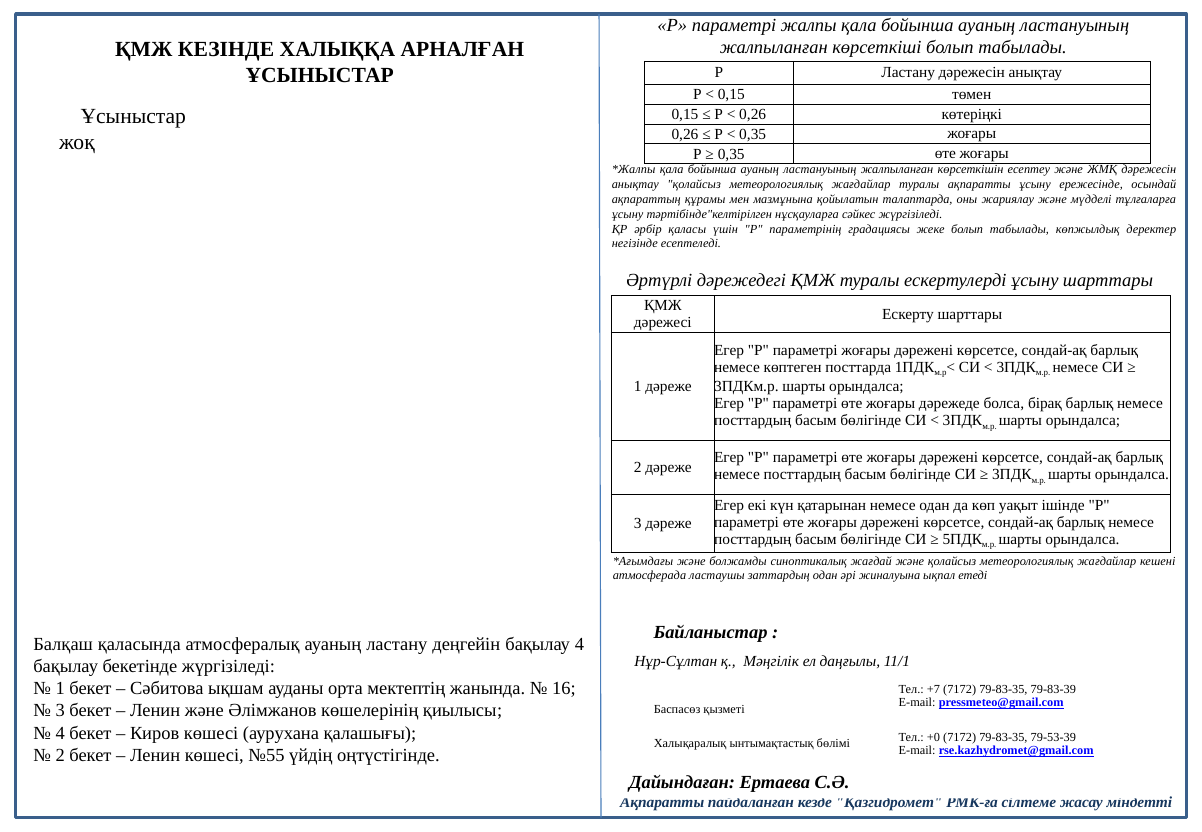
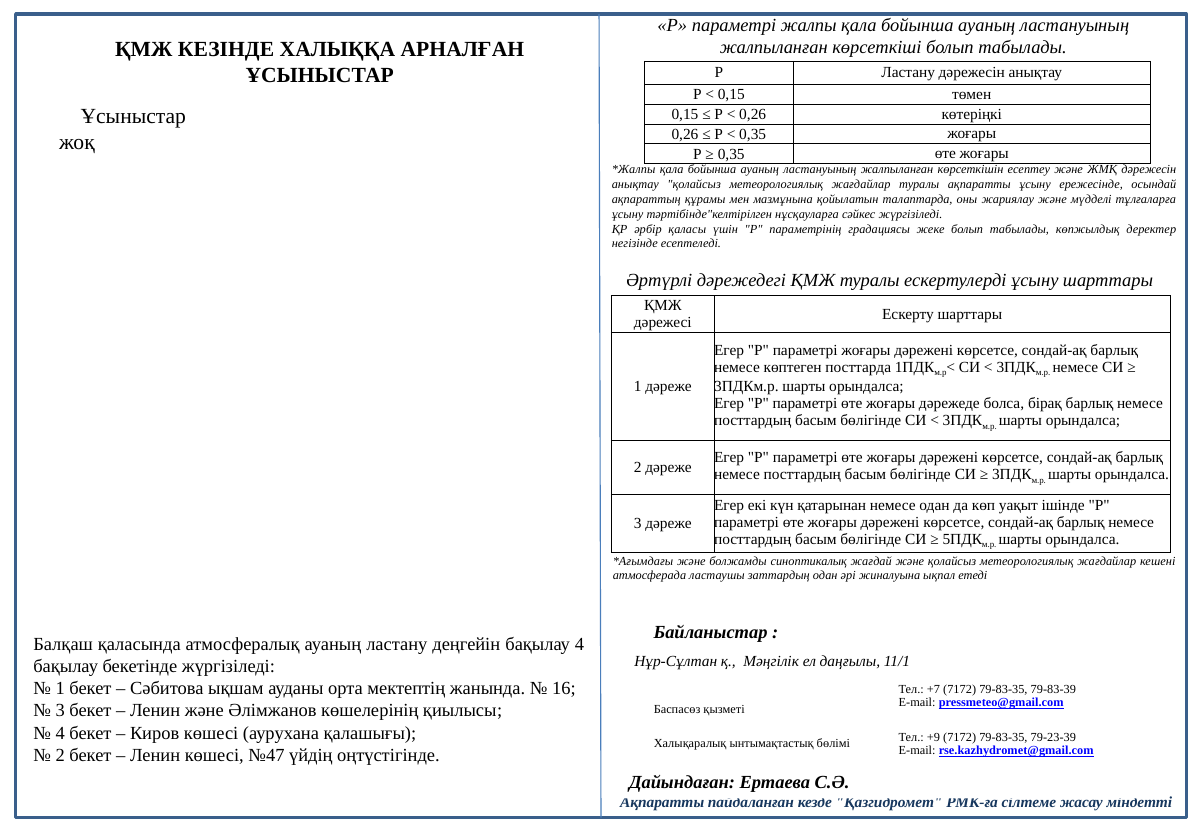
+0: +0 -> +9 (933, 737)
79-53-39: 79-53-39 -> 79-23-39 (1053, 737)
№55: №55 -> №47 (266, 755)
